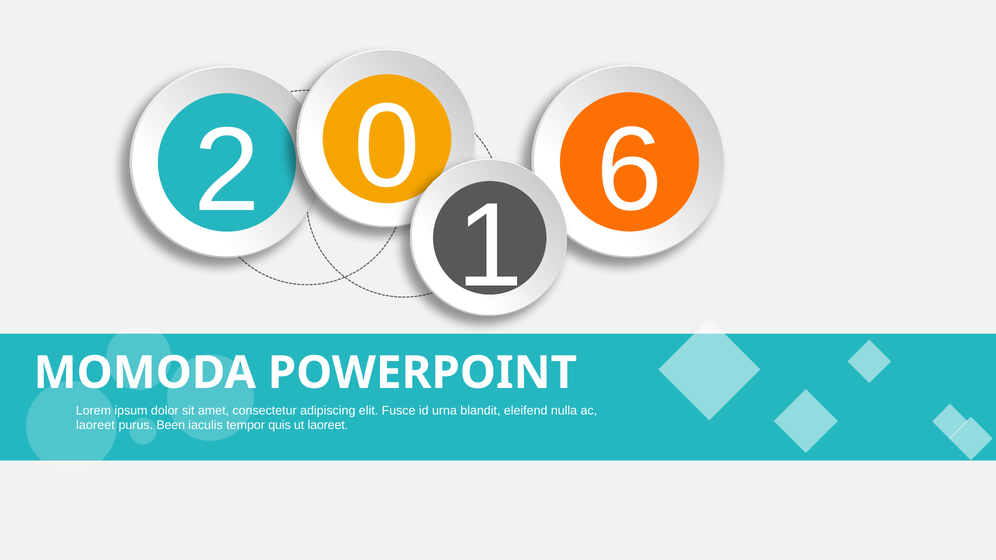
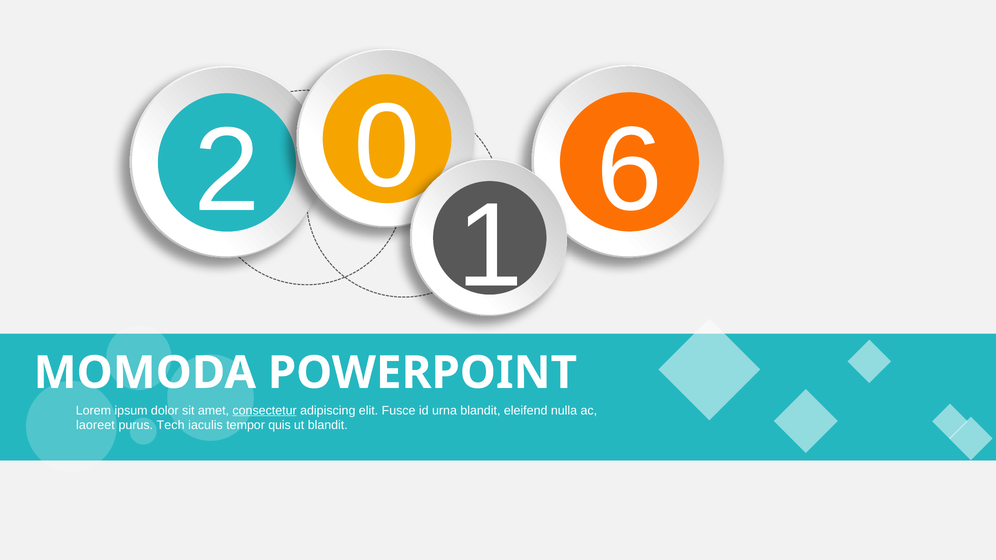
consectetur underline: none -> present (265, 411)
Been: Been -> Tech (171, 426)
ut laoreet: laoreet -> blandit (328, 426)
